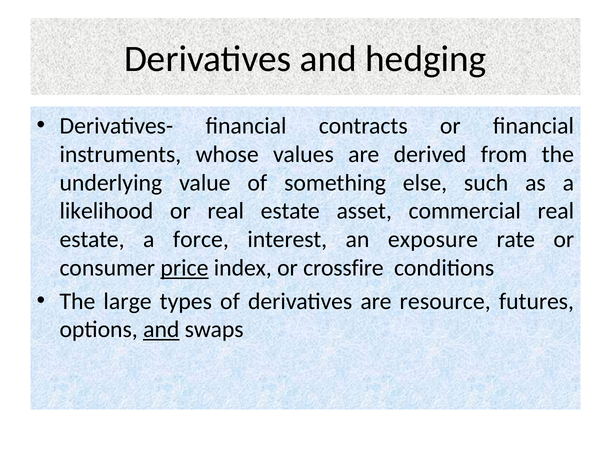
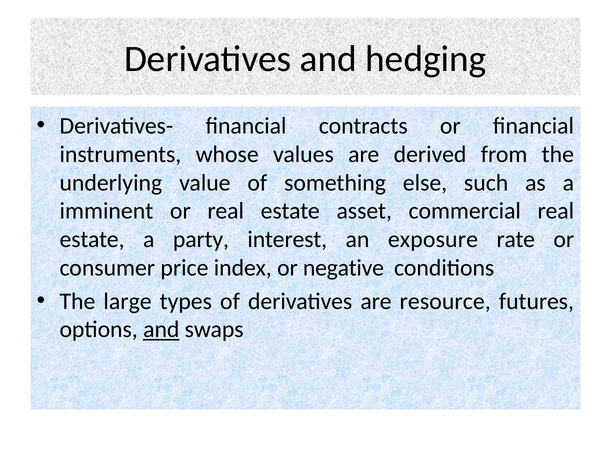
likelihood: likelihood -> imminent (106, 211)
force: force -> party (201, 240)
price underline: present -> none (184, 268)
crossfire: crossfire -> negative (343, 268)
